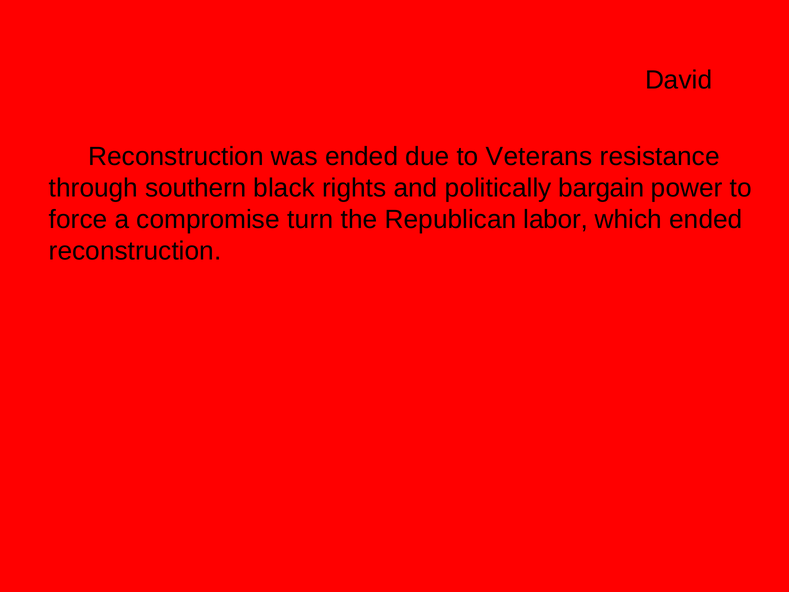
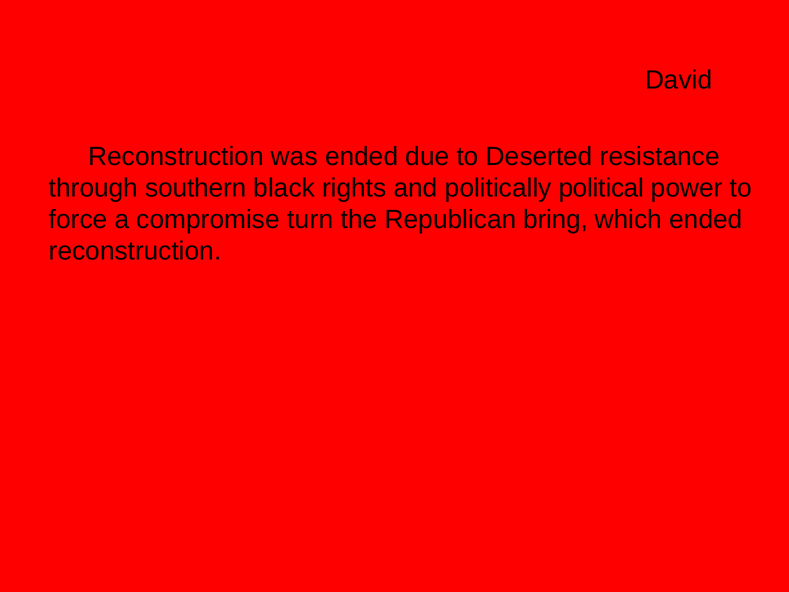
Veterans: Veterans -> Deserted (539, 156)
bargain: bargain -> political (601, 188)
labor: labor -> bring (556, 220)
